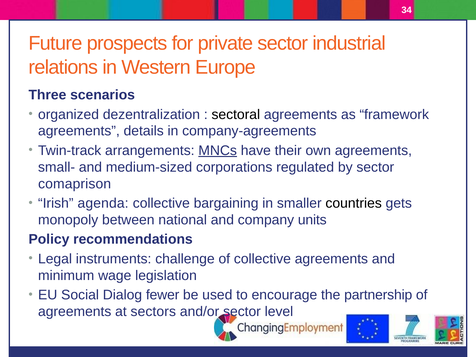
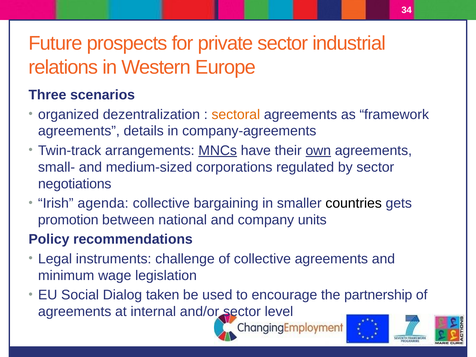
sectoral colour: black -> orange (236, 114)
own underline: none -> present (318, 151)
comaprison: comaprison -> negotiations (75, 184)
monopoly: monopoly -> promotion (68, 220)
fewer: fewer -> taken (163, 295)
sectors: sectors -> internal (153, 312)
